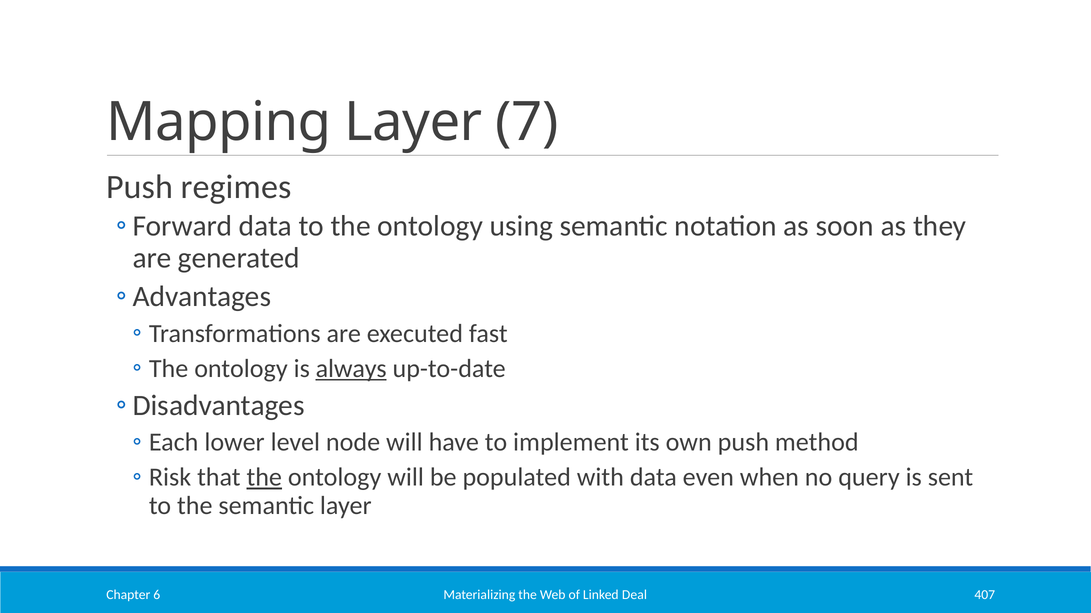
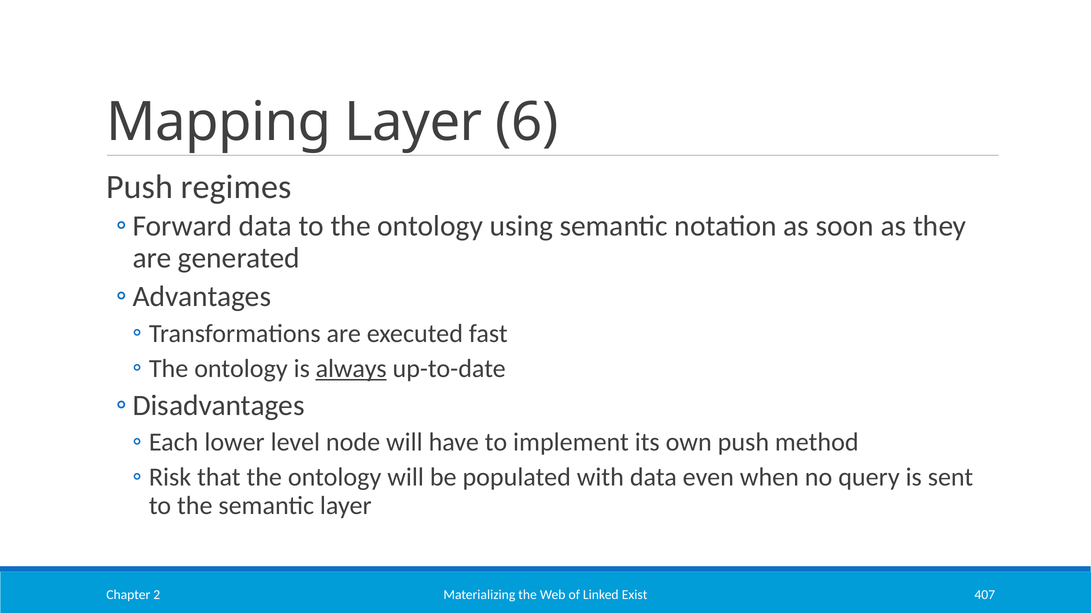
7: 7 -> 6 (527, 122)
the underline: present -> none (264, 478)
Deal: Deal -> Exist (635, 595)
6: 6 -> 2 (157, 595)
